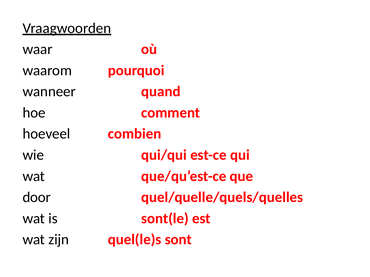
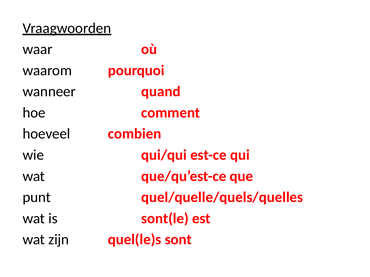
door: door -> punt (37, 198)
